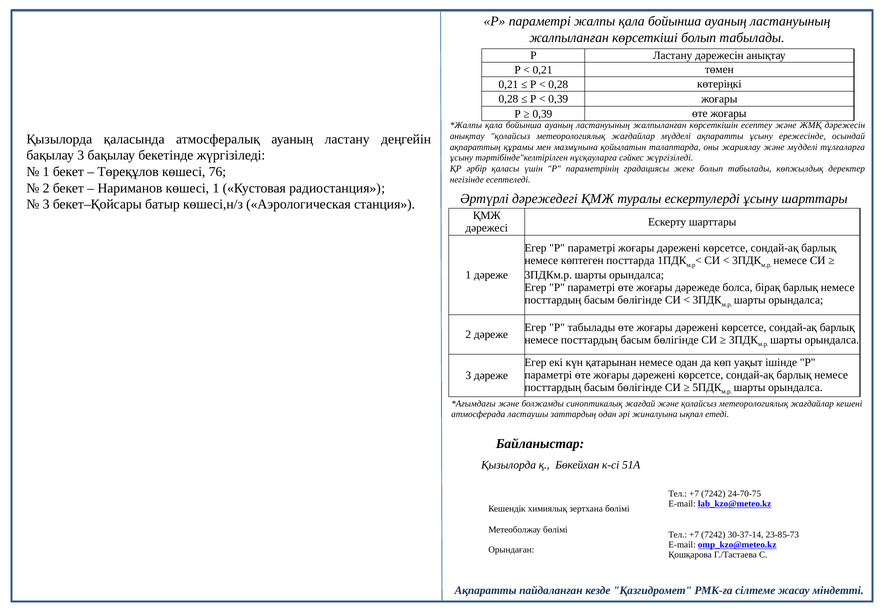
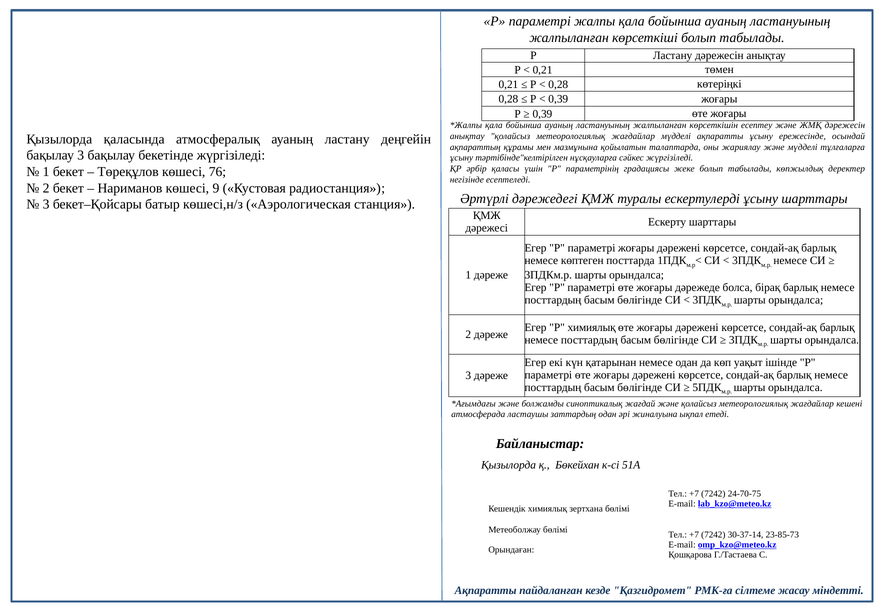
көшесі 1: 1 -> 9 (216, 188)
Р табылады: табылады -> химиялық (592, 327)
